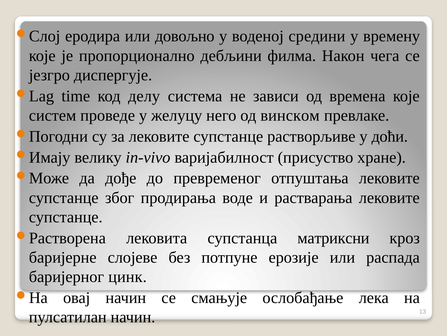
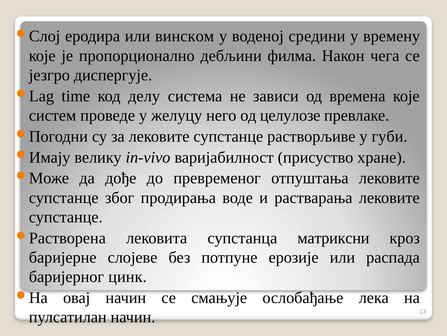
довољно: довољно -> винском (185, 36)
винском: винском -> целулозе (290, 115)
доћи: доћи -> губи (390, 136)
